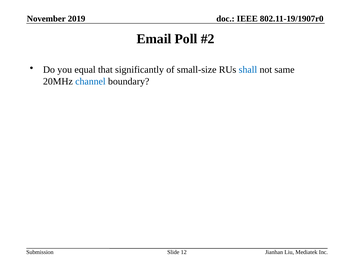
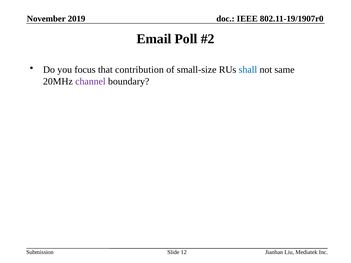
equal: equal -> focus (85, 70)
significantly: significantly -> contribution (139, 70)
channel colour: blue -> purple (90, 81)
